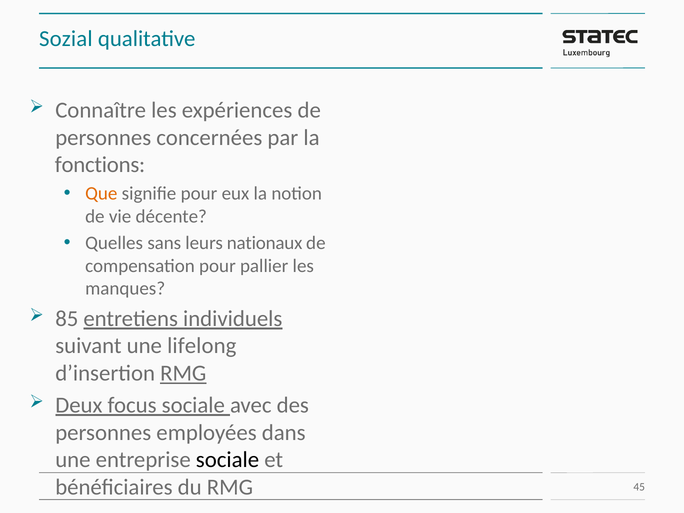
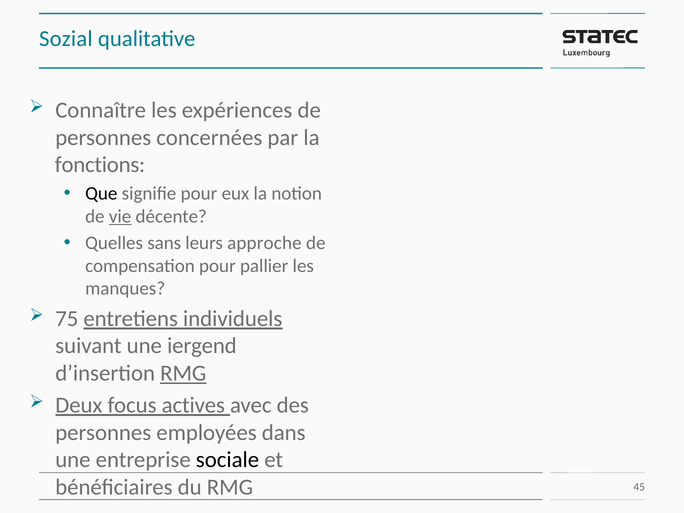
Que colour: orange -> black (101, 194)
vie underline: none -> present (120, 216)
nationaux: nationaux -> approche (264, 243)
85: 85 -> 75 (67, 319)
lifelong: lifelong -> iergend (202, 346)
focus sociale: sociale -> actives (193, 405)
